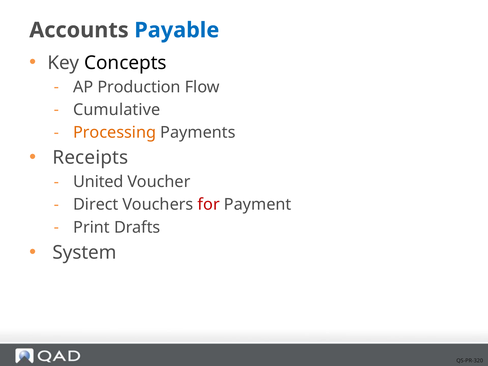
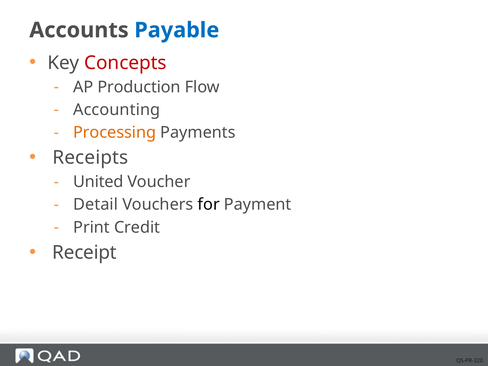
Concepts colour: black -> red (125, 63)
Cumulative: Cumulative -> Accounting (117, 110)
Direct: Direct -> Detail (96, 205)
for colour: red -> black (209, 205)
Drafts: Drafts -> Credit (137, 227)
System: System -> Receipt (85, 253)
